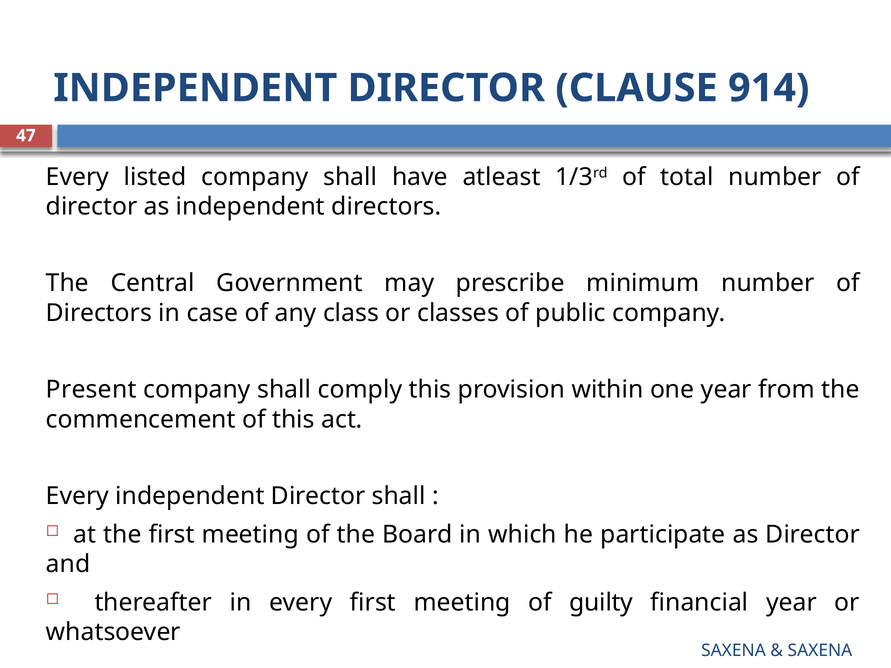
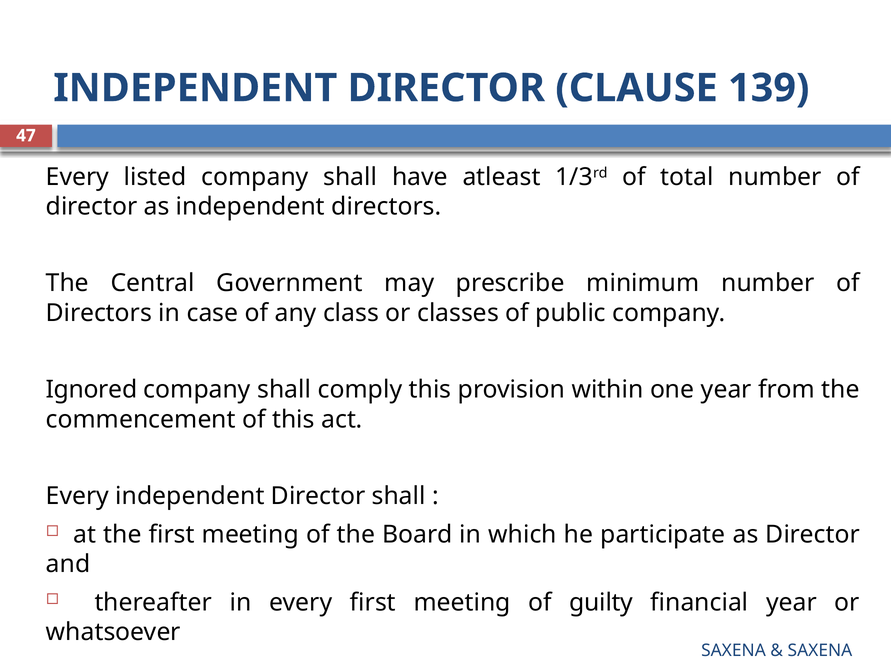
914: 914 -> 139 (769, 88)
Present: Present -> Ignored (91, 390)
